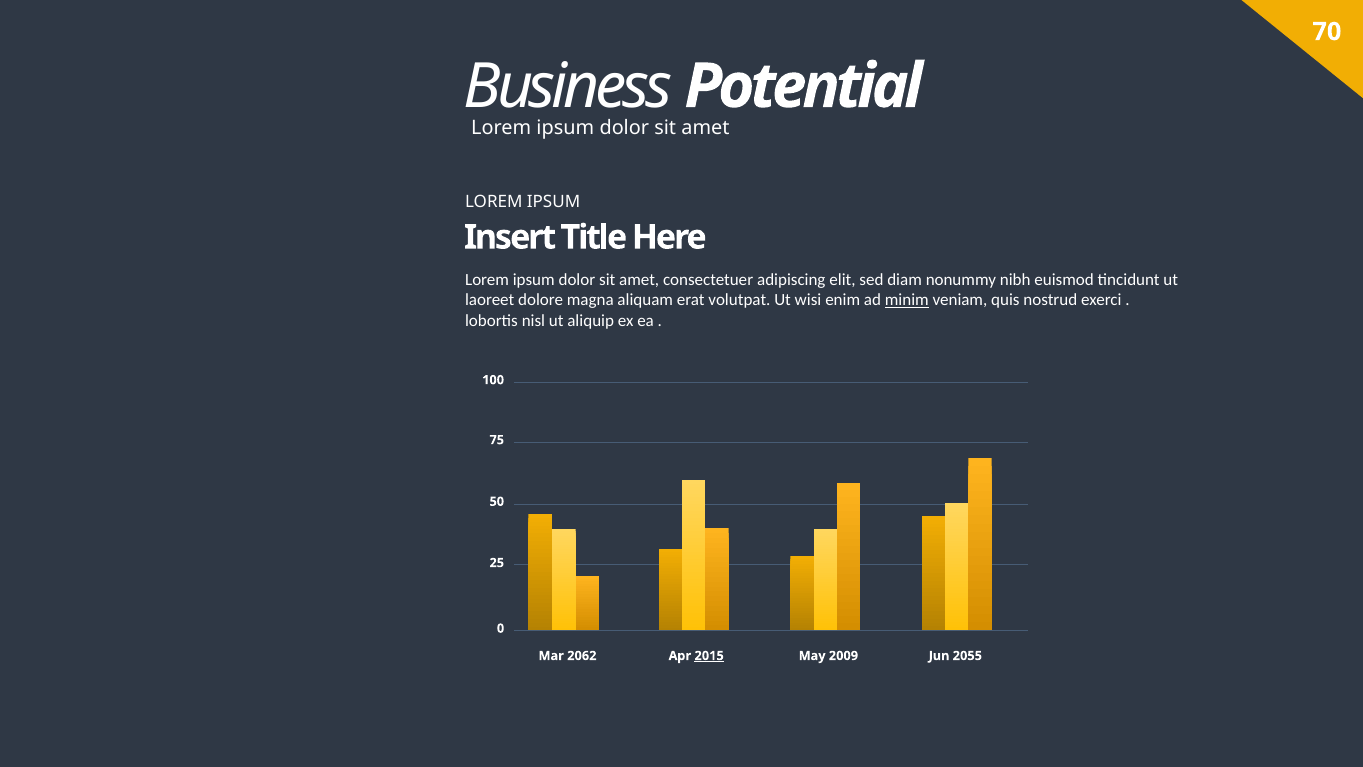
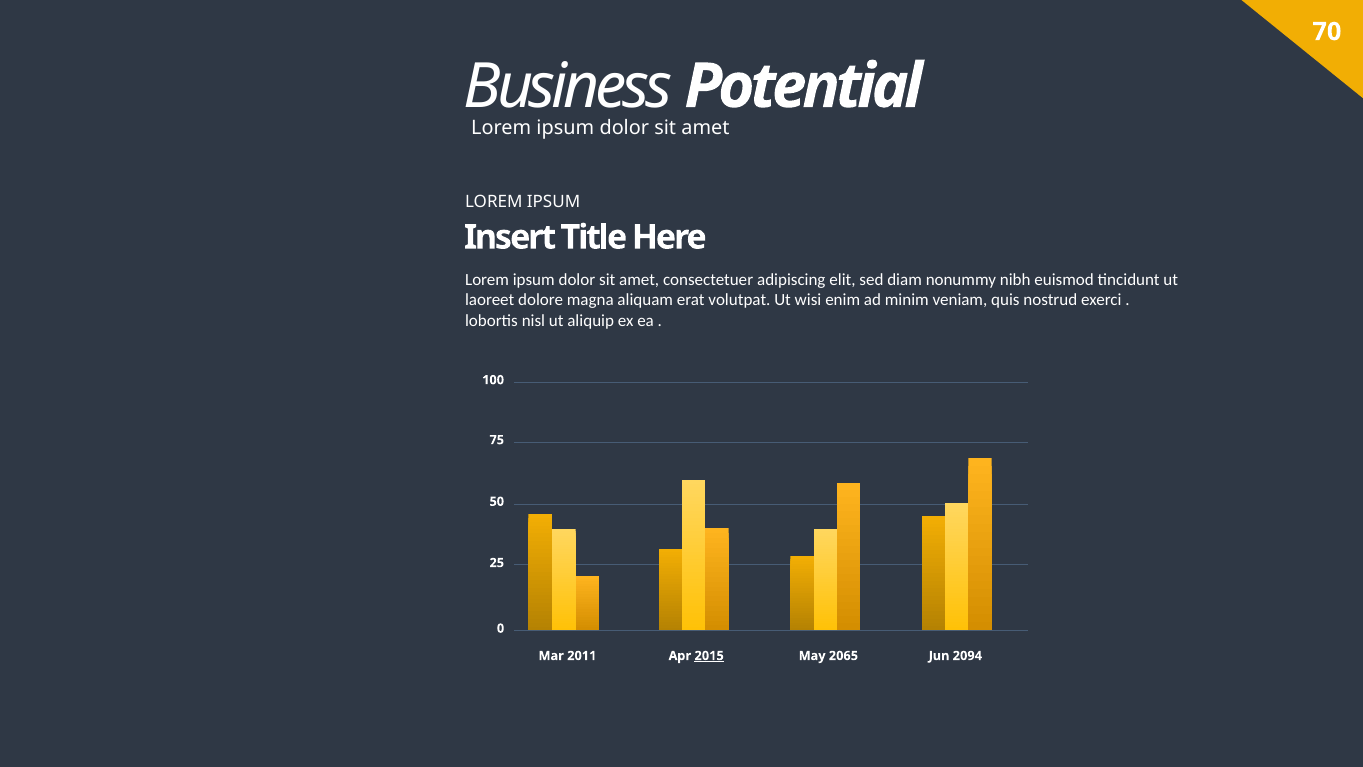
minim underline: present -> none (907, 300)
2062: 2062 -> 2011 (582, 656)
2009: 2009 -> 2065 (843, 656)
2055: 2055 -> 2094 (967, 656)
